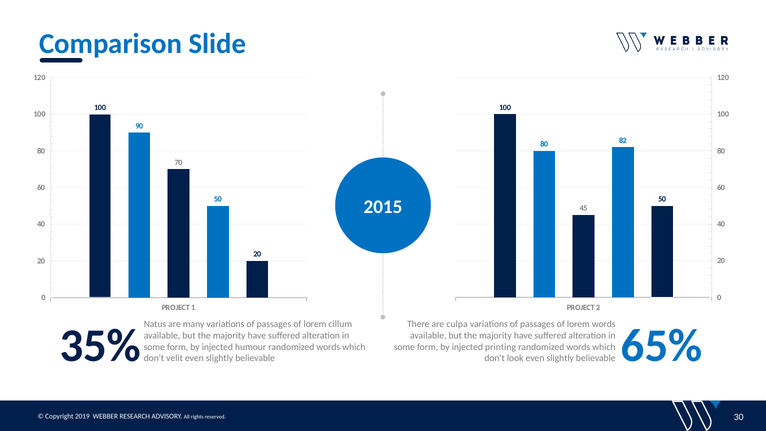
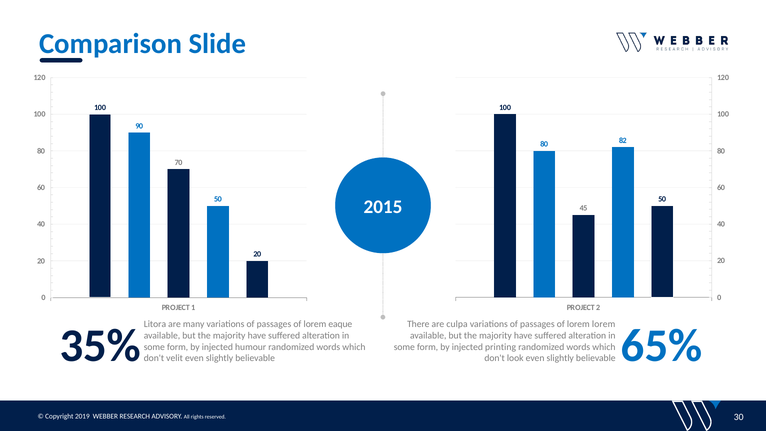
Natus: Natus -> Litora (155, 324)
cillum: cillum -> eaque (340, 324)
lorem words: words -> lorem (604, 324)
